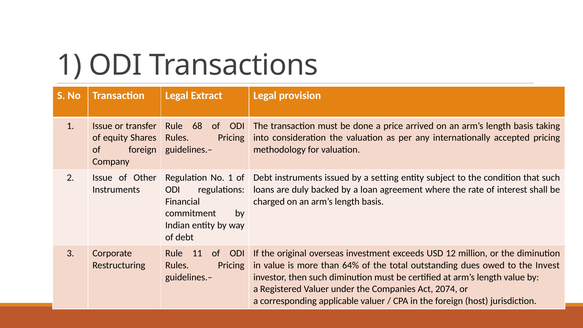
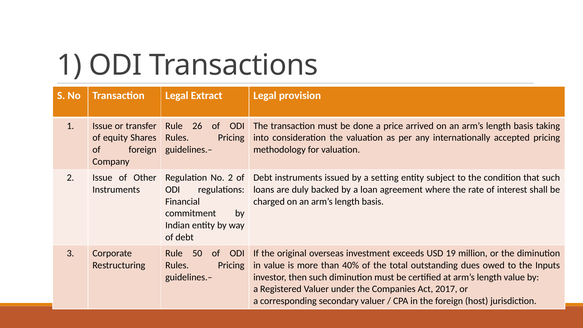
68: 68 -> 26 (197, 126)
No 1: 1 -> 2 (230, 178)
11: 11 -> 50 (197, 253)
12: 12 -> 19 (451, 253)
64%: 64% -> 40% (351, 265)
Invest: Invest -> Inputs (548, 265)
2074: 2074 -> 2017 (446, 289)
applicable: applicable -> secondary (339, 301)
